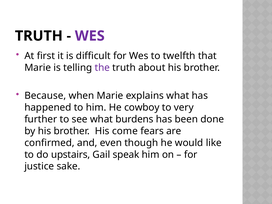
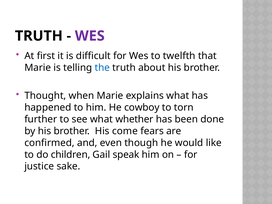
the colour: purple -> blue (102, 68)
Because: Because -> Thought (45, 96)
very: very -> torn (184, 107)
burdens: burdens -> whether (134, 119)
upstairs: upstairs -> children (71, 155)
